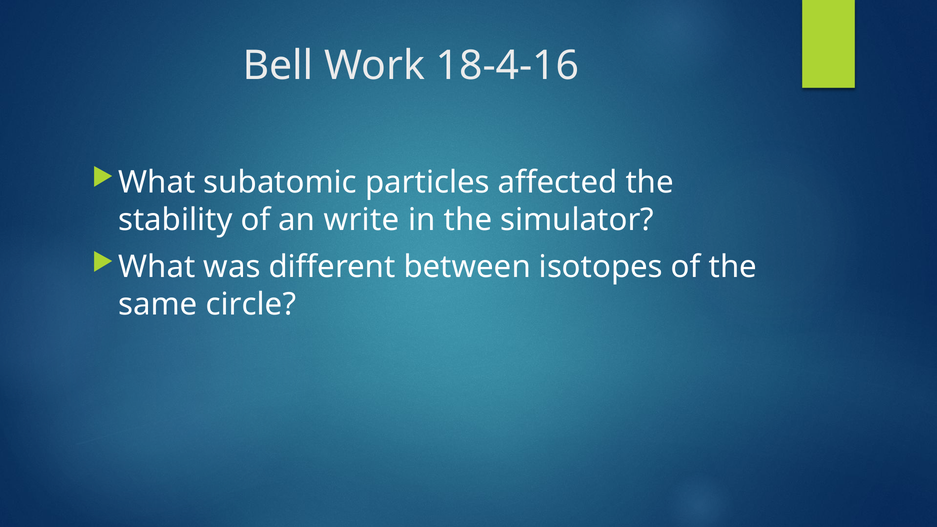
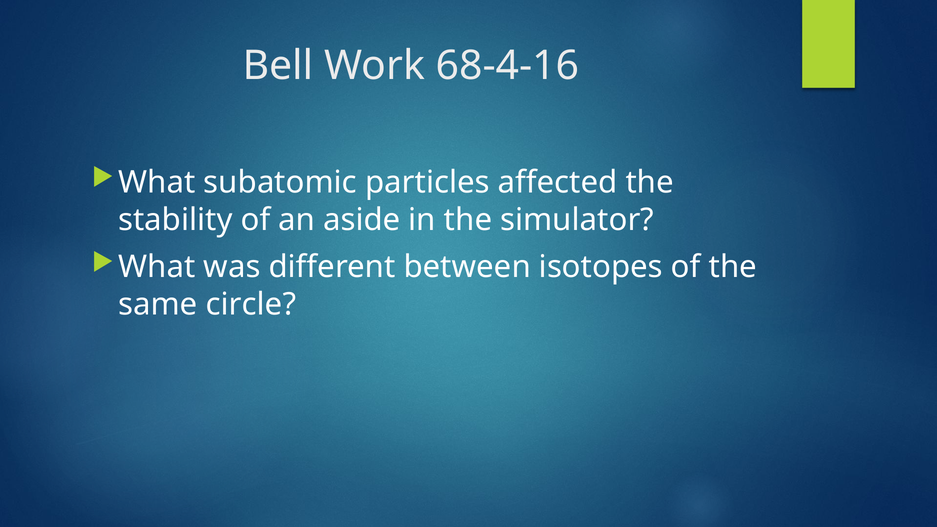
18-4-16: 18-4-16 -> 68-4-16 (508, 66)
write: write -> aside (362, 220)
